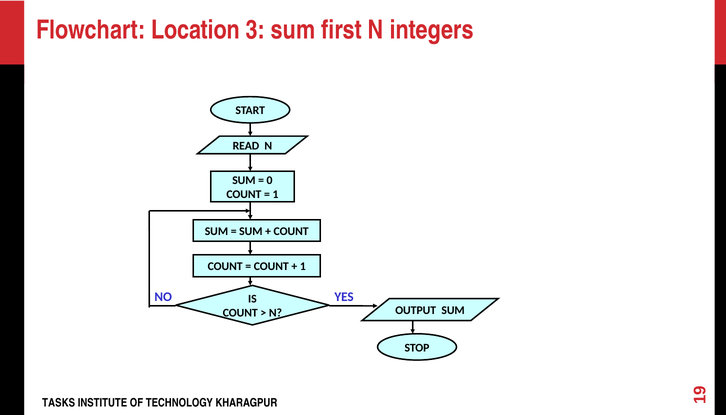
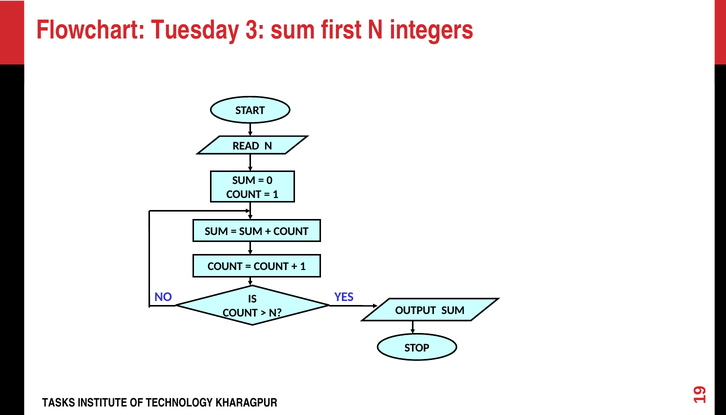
Location: Location -> Tuesday (195, 30)
